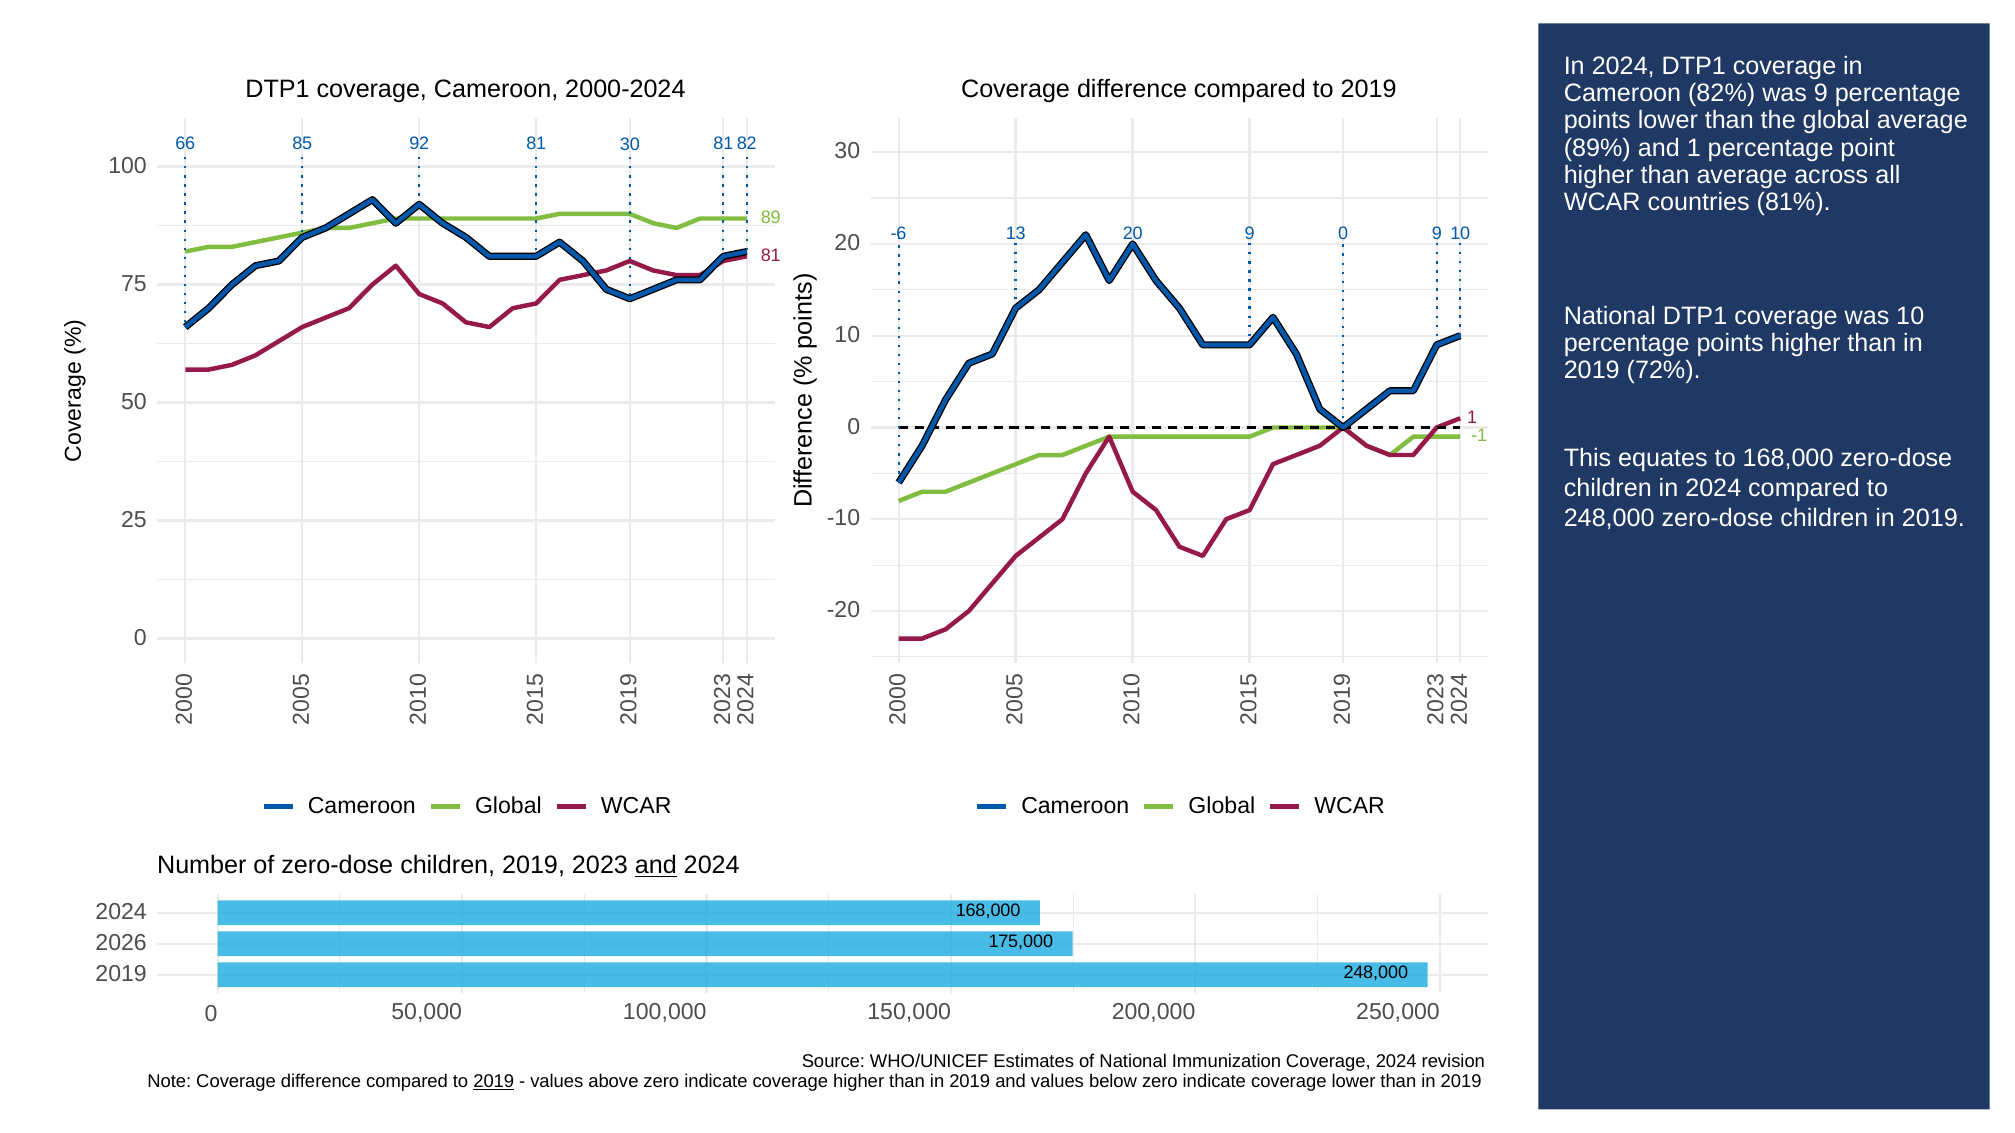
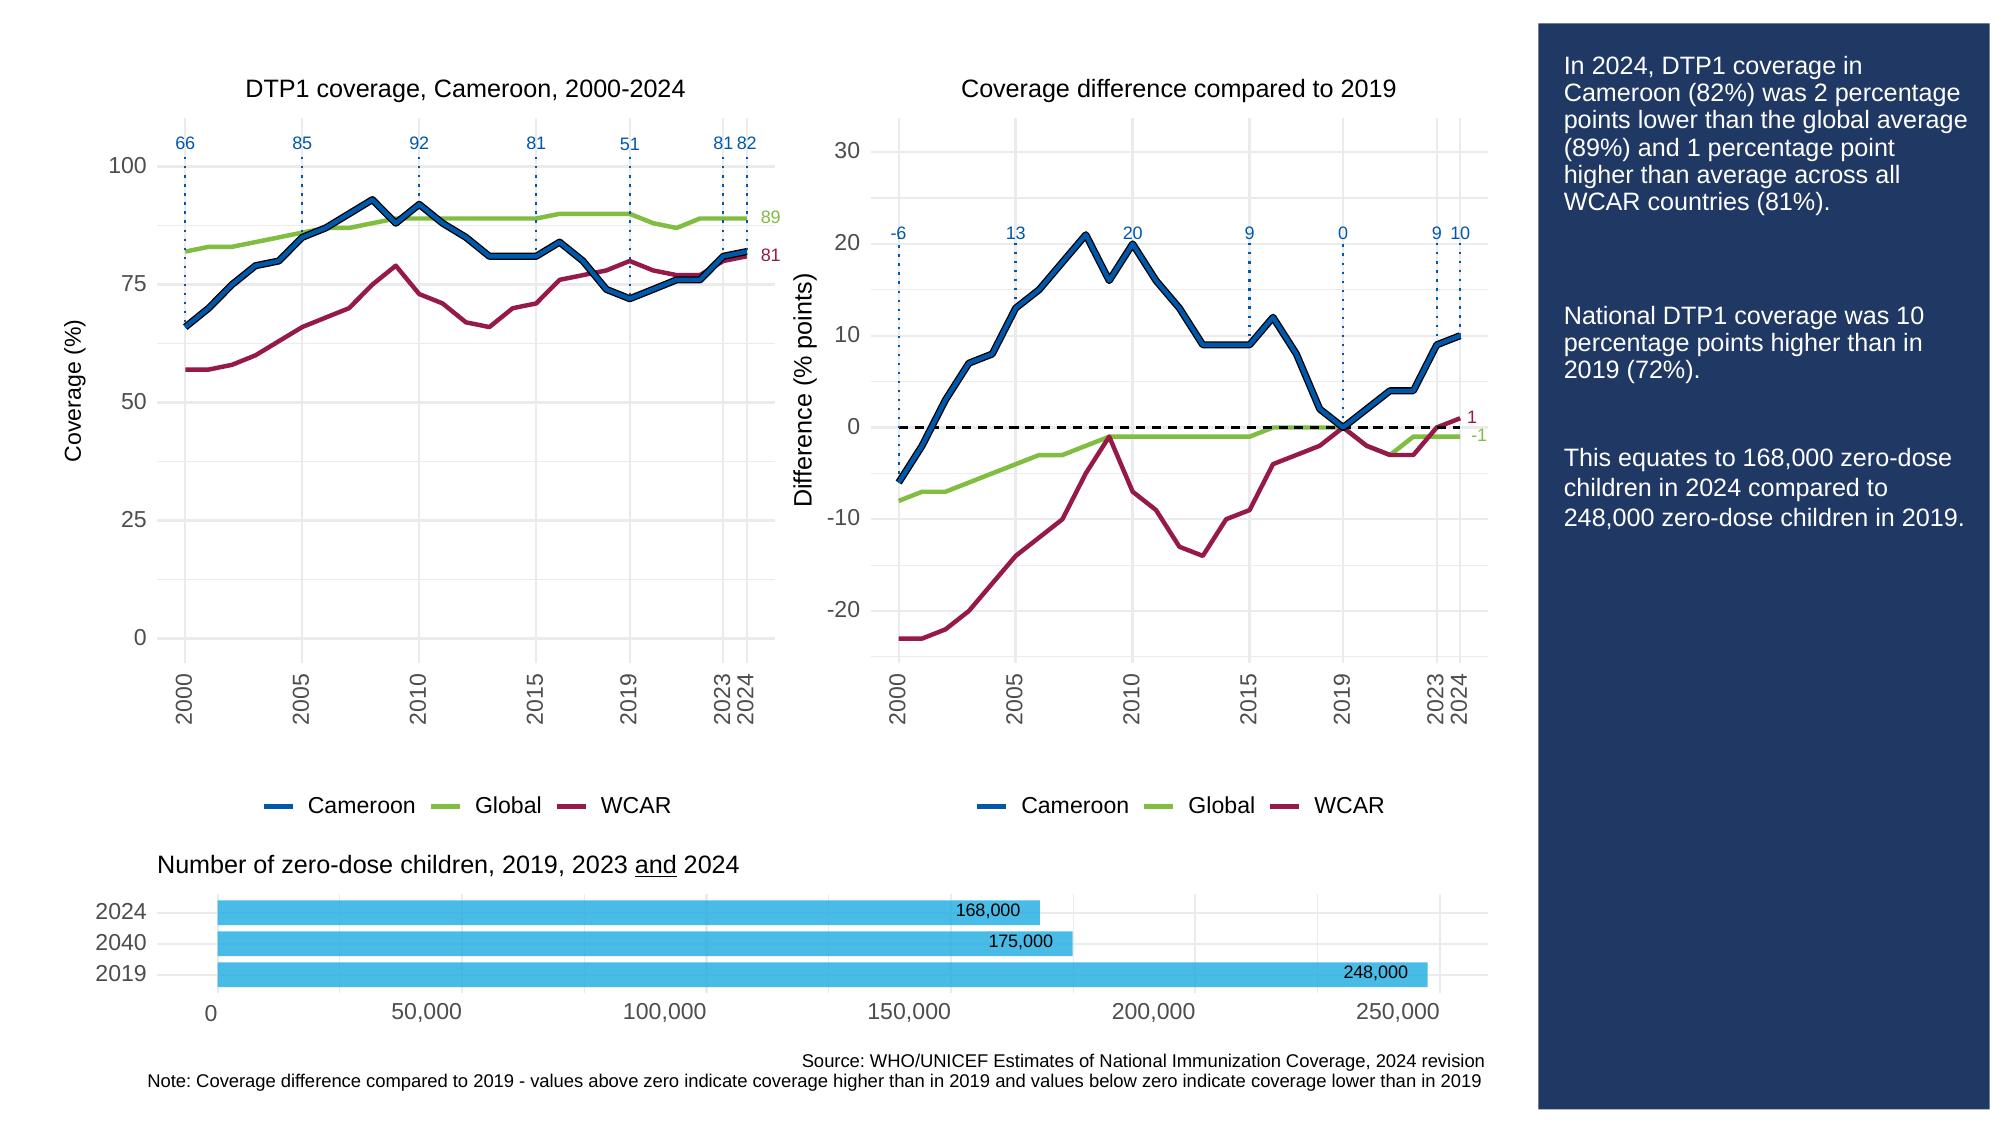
was 9: 9 -> 2 (1821, 93)
81 30: 30 -> 51 (630, 144)
2026: 2026 -> 2040 (121, 943)
2019 underline: present -> none (494, 1082)
